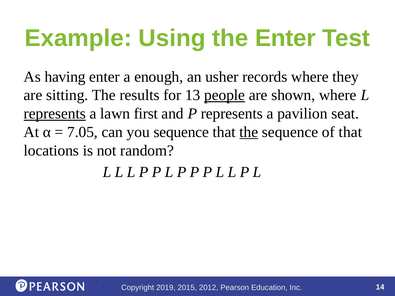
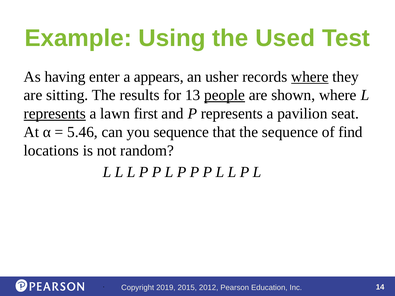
the Enter: Enter -> Used (285, 38)
enough: enough -> appears (159, 77)
where underline: none -> present (310, 77)
7.05: 7.05 -> 5.46 (82, 132)
the underline: present -> none (249, 132)
of that: that -> find (351, 132)
